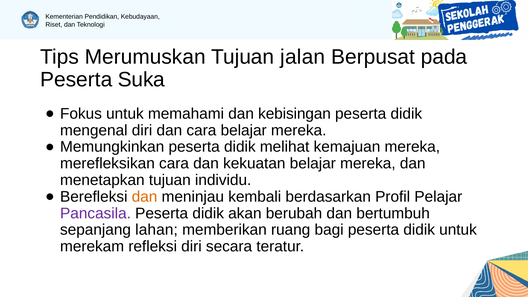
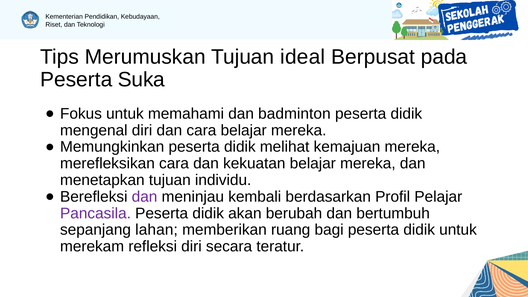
jalan: jalan -> ideal (303, 57)
kebisingan: kebisingan -> badminton (294, 114)
dan colour: orange -> purple (145, 197)
